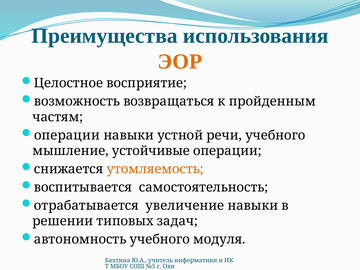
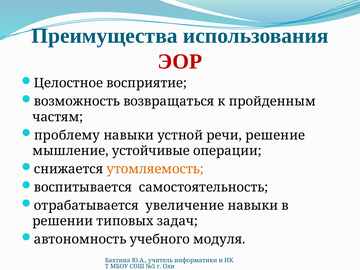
ЭОР colour: orange -> red (180, 62)
операции: операции -> проблему (67, 135)
речи учебного: учебного -> решение (275, 135)
